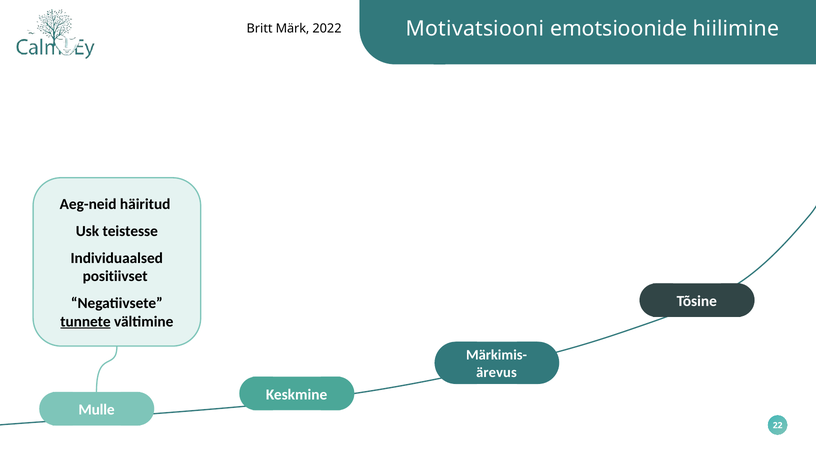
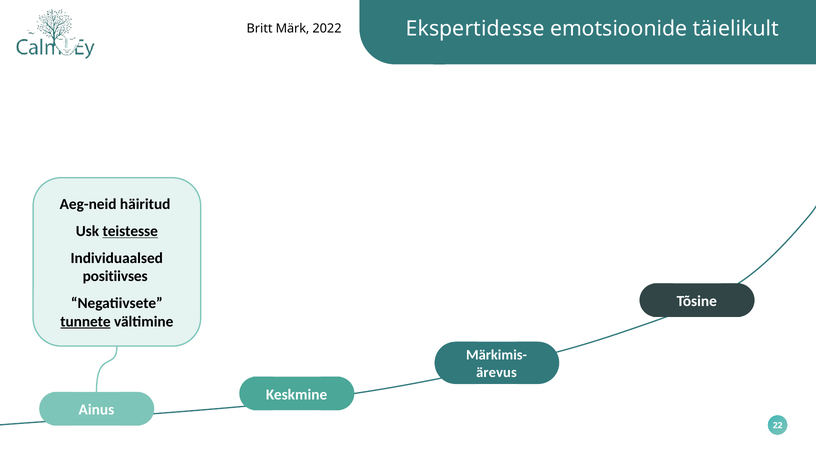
Motivatsiooni: Motivatsiooni -> Ekspertidesse (475, 29)
hiilimine: hiilimine -> täielikult (736, 29)
teistesse underline: none -> present (130, 231)
positiivset: positiivset -> positiivses (115, 276)
Mulle: Mulle -> Ainus (96, 410)
